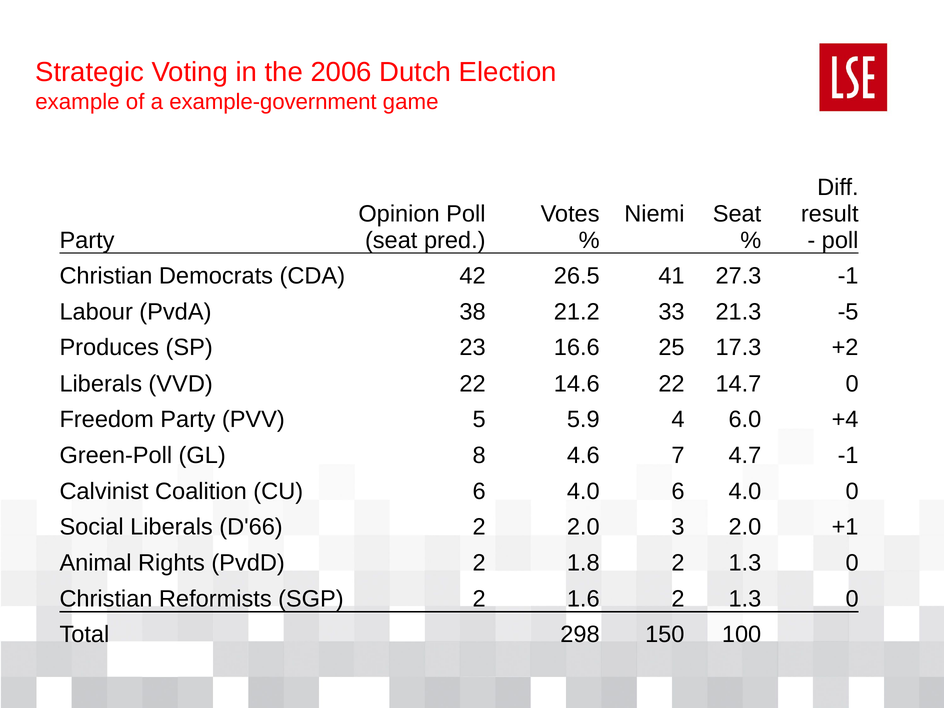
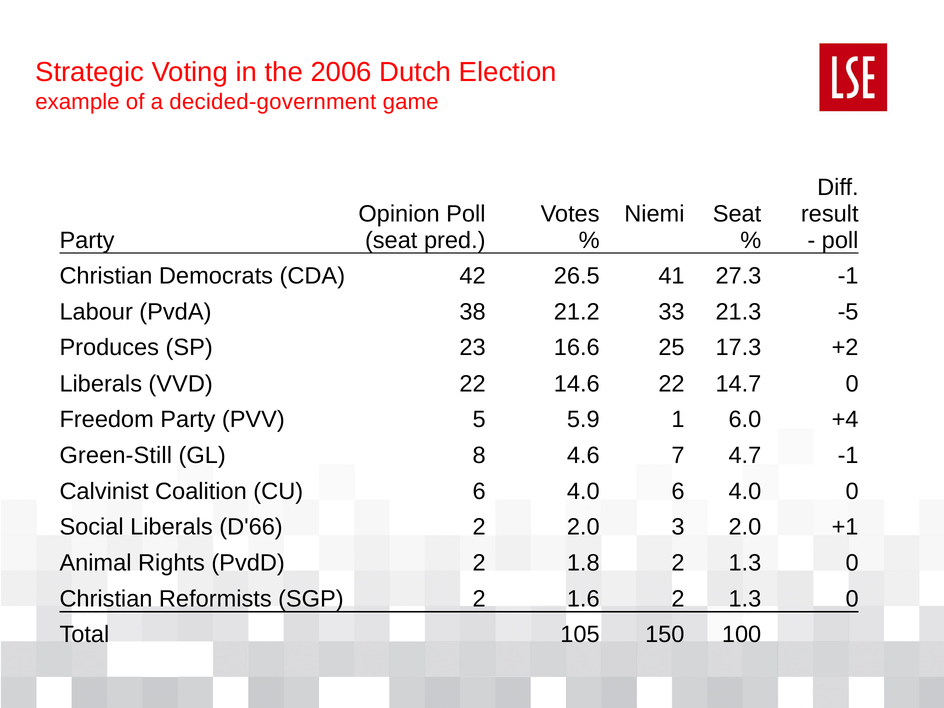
example-government: example-government -> decided-government (273, 102)
4: 4 -> 1 (678, 420)
Green-Poll: Green-Poll -> Green-Still (116, 455)
298: 298 -> 105 (580, 634)
